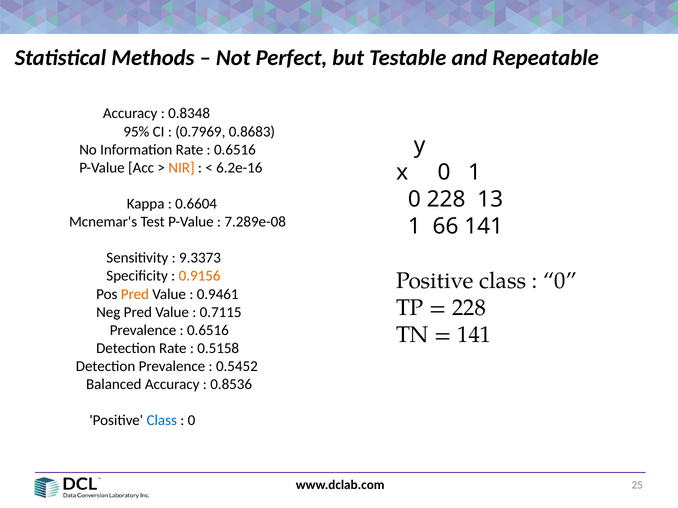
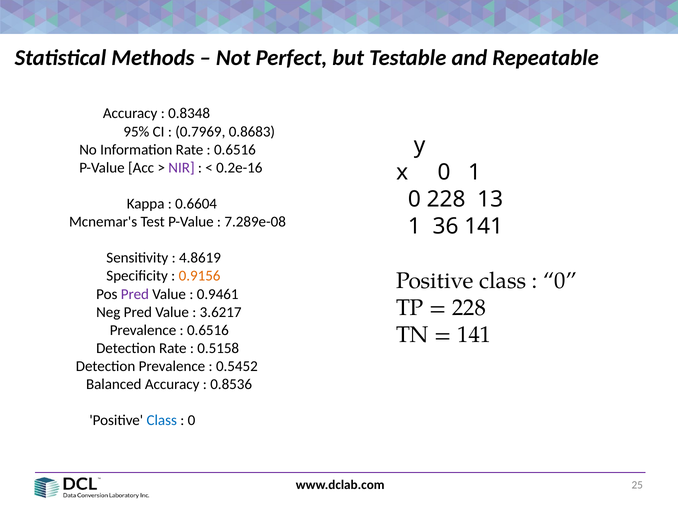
NIR colour: orange -> purple (181, 168)
6.2e-16: 6.2e-16 -> 0.2e-16 (239, 168)
66: 66 -> 36 (446, 227)
9.3373: 9.3373 -> 4.8619 (200, 258)
Pred colour: orange -> purple (135, 294)
0.7115: 0.7115 -> 3.6217 (221, 312)
